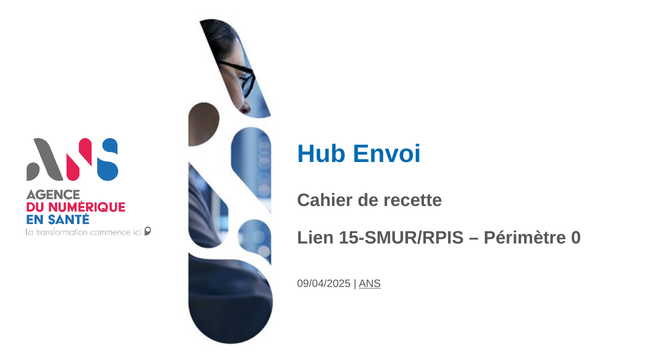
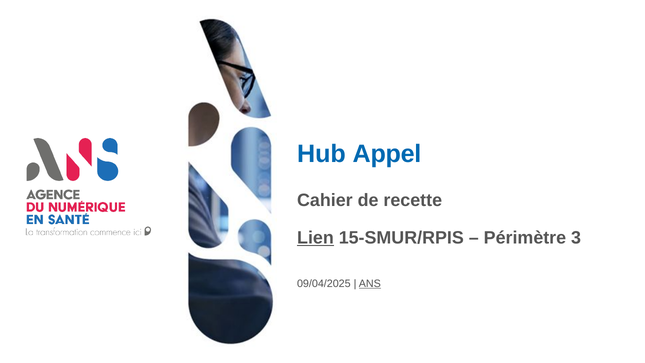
Envoi: Envoi -> Appel (387, 154)
Lien underline: none -> present (315, 238)
0: 0 -> 3 (576, 238)
